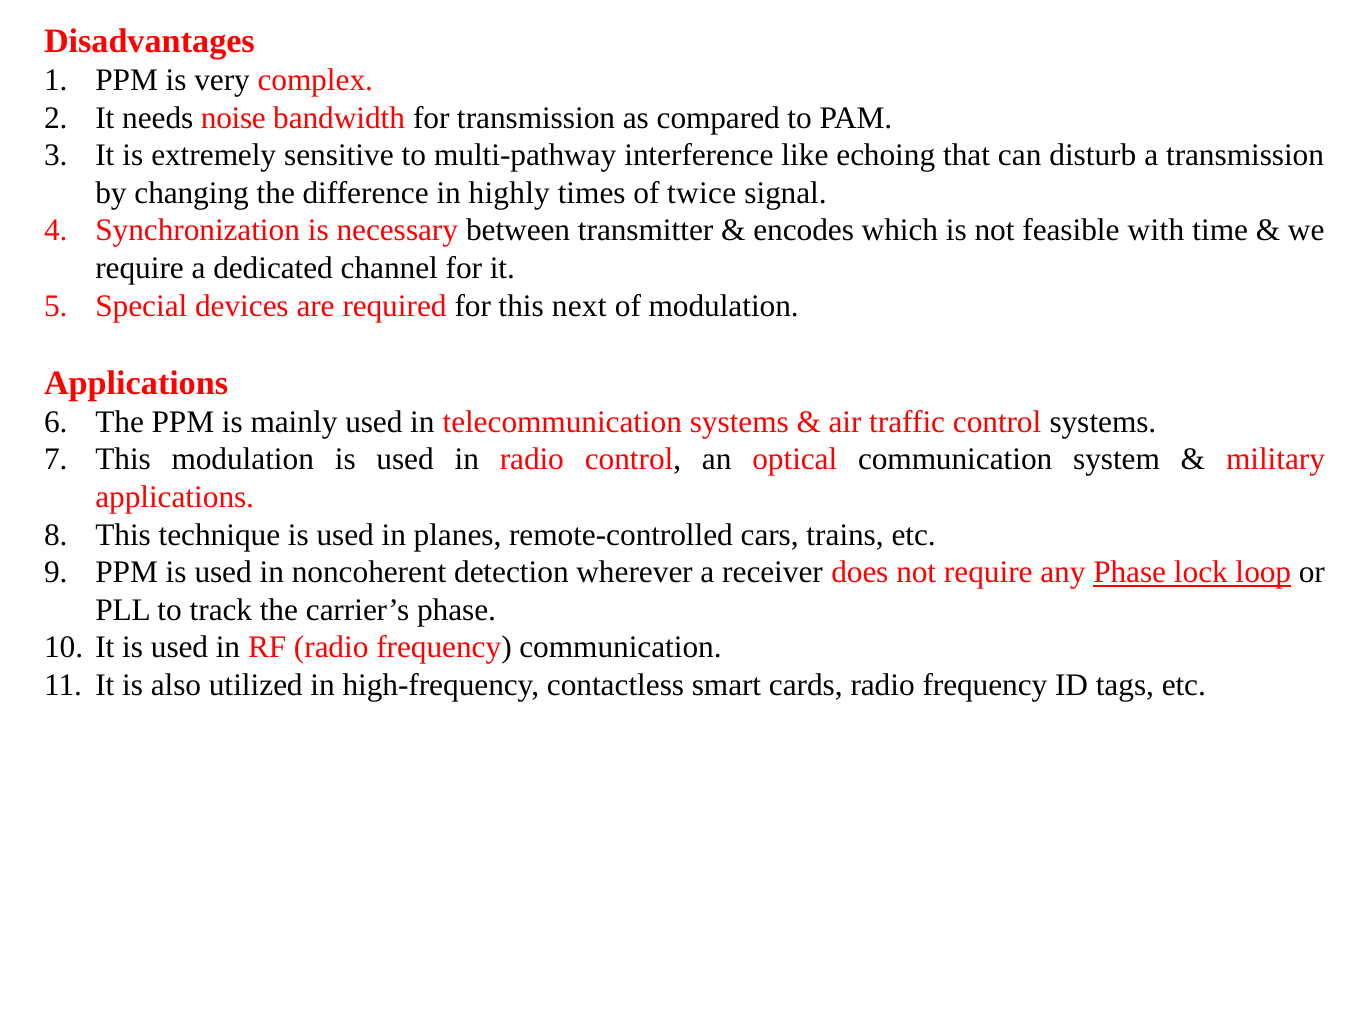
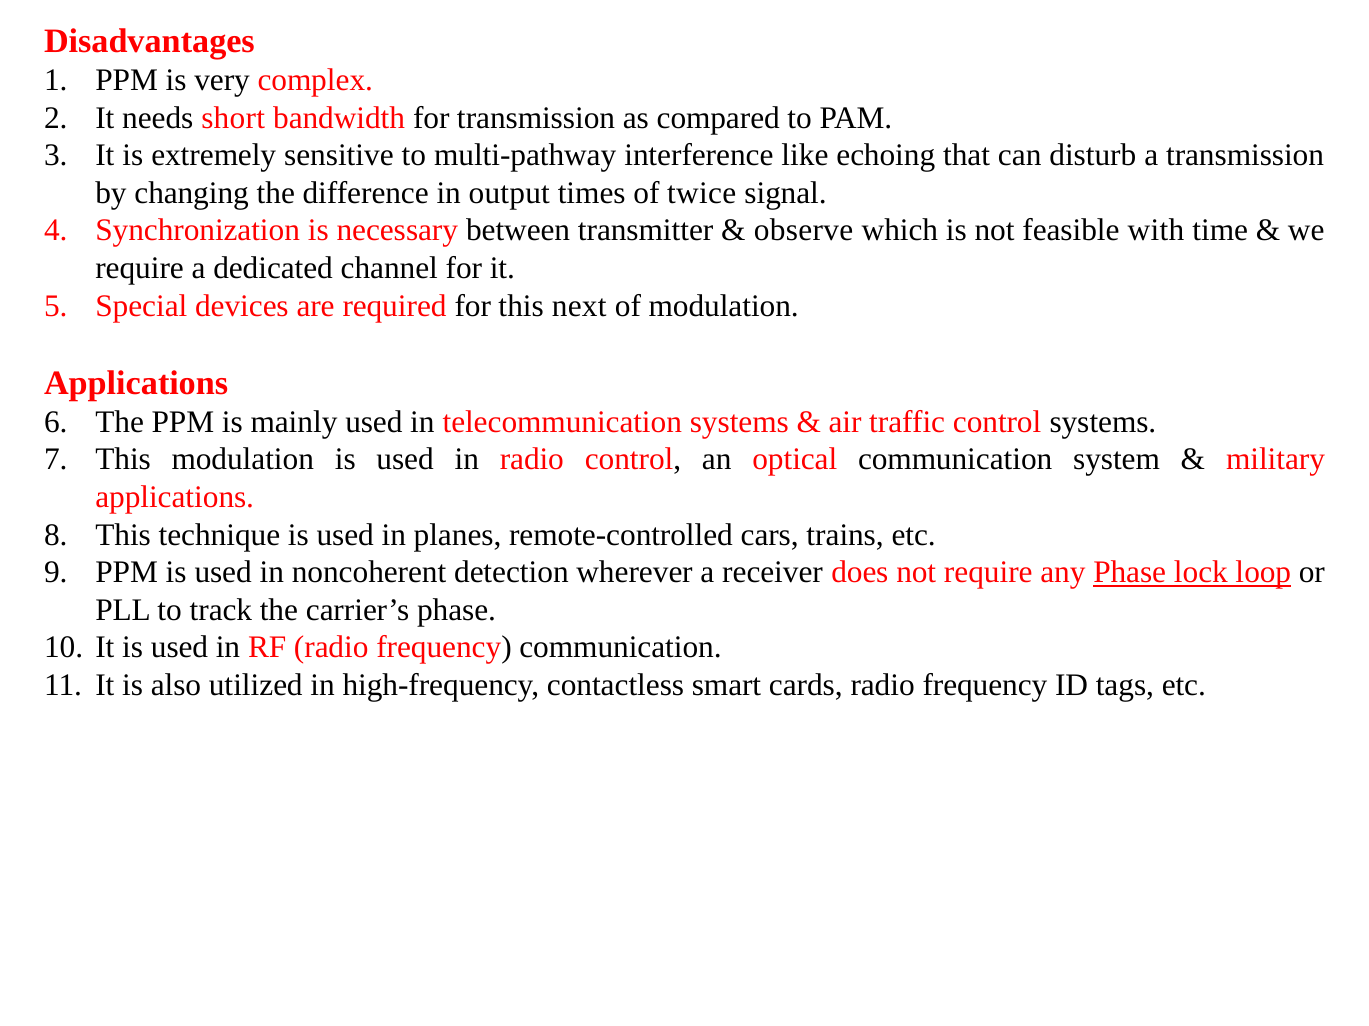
noise: noise -> short (233, 118)
highly: highly -> output (509, 193)
encodes: encodes -> observe (803, 231)
